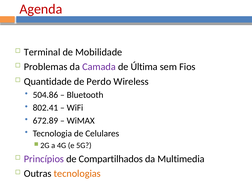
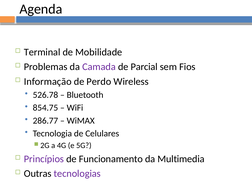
Agenda colour: red -> black (41, 9)
Última: Última -> Parcial (144, 67)
Quantidade: Quantidade -> Informação (48, 81)
504.86: 504.86 -> 526.78 (45, 95)
802.41: 802.41 -> 854.75 (45, 108)
672.89: 672.89 -> 286.77 (45, 121)
Compartilhados: Compartilhados -> Funcionamento (111, 159)
tecnologias colour: orange -> purple (77, 174)
